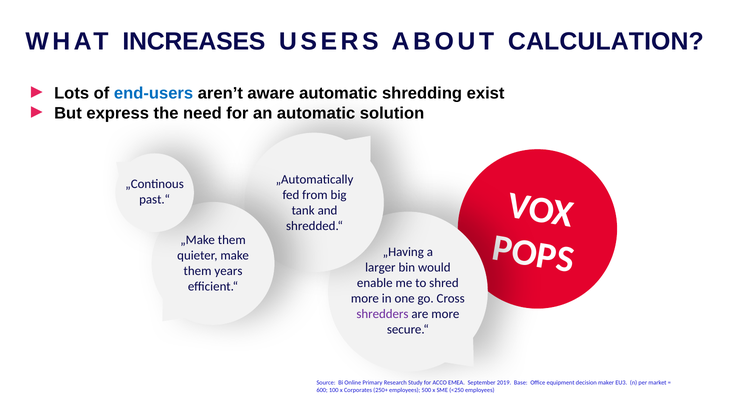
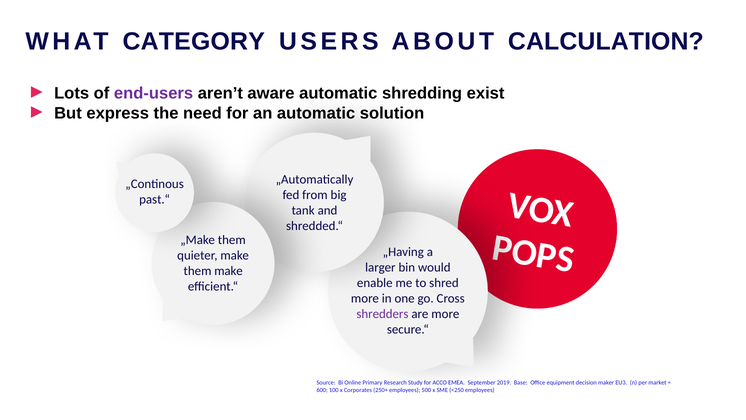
INCREASES: INCREASES -> CATEGORY (194, 42)
end-users colour: blue -> purple (154, 93)
them years: years -> make (229, 271)
